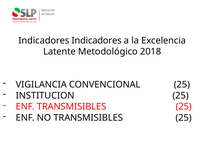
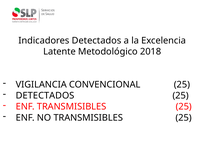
Indicadores Indicadores: Indicadores -> Detectados (97, 41)
INSTITUCION: INSTITUCION -> DETECTADOS (45, 96)
